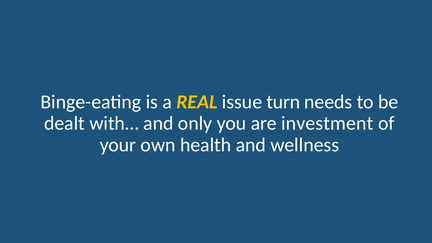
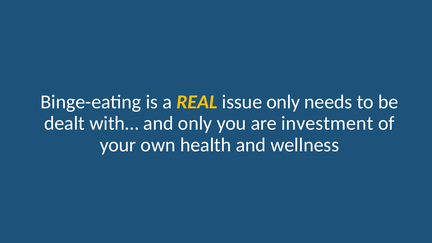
issue turn: turn -> only (283, 102)
